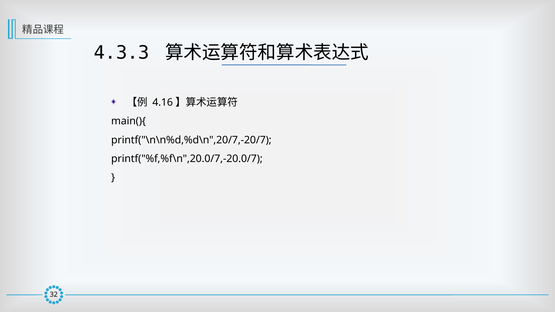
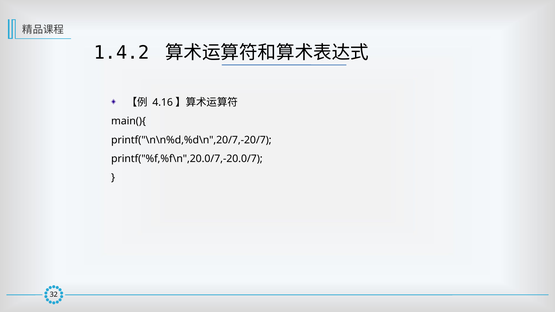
4.3.3: 4.3.3 -> 1.4.2 (122, 53)
